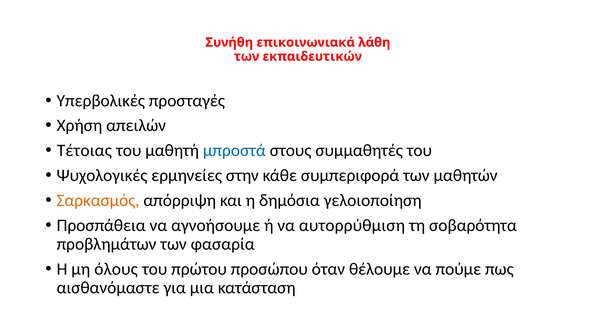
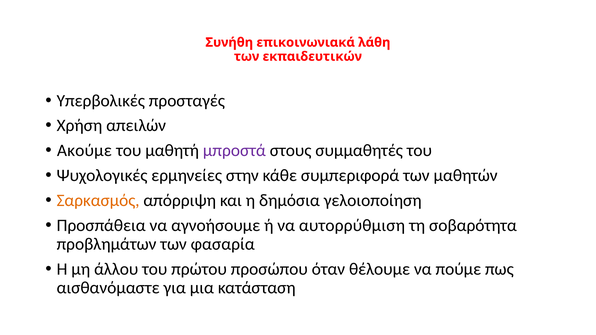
Τέτοιας: Τέτοιας -> Ακούμε (84, 151)
μπροστά colour: blue -> purple (234, 151)
όλους: όλους -> άλλου (116, 269)
